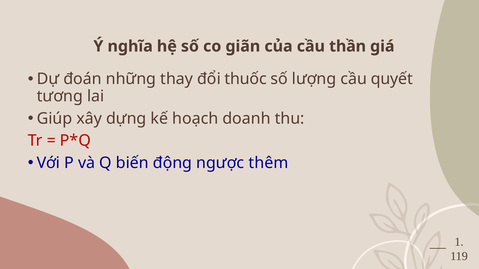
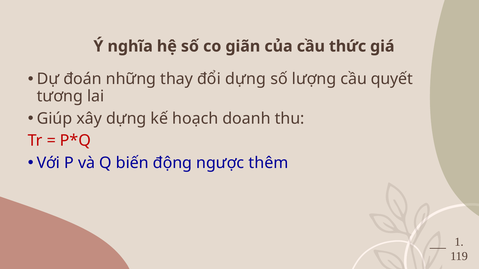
thần: thần -> thức (348, 46)
đổi thuốc: thuốc -> dựng (246, 79)
